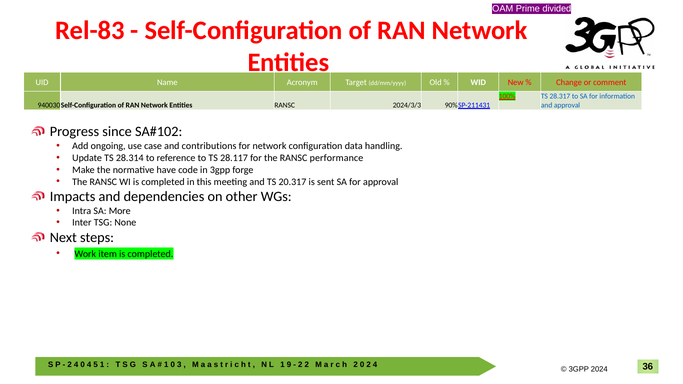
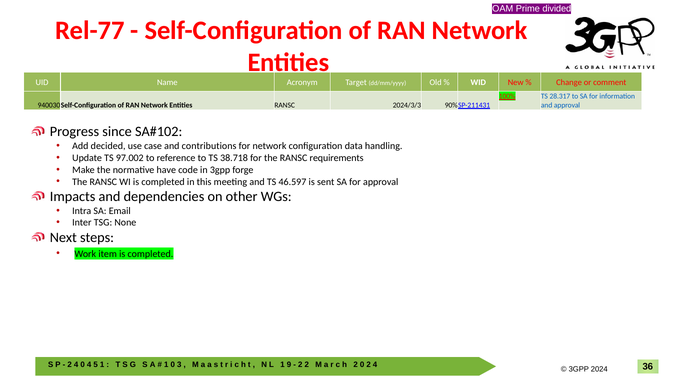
Rel-83: Rel-83 -> Rel-77 (90, 31)
ongoing: ongoing -> decided (108, 146)
28.314: 28.314 -> 97.002 (130, 158)
28.117: 28.117 -> 38.718 (234, 158)
performance: performance -> requirements (337, 158)
20.317: 20.317 -> 46.597 (292, 182)
More: More -> Email (120, 211)
